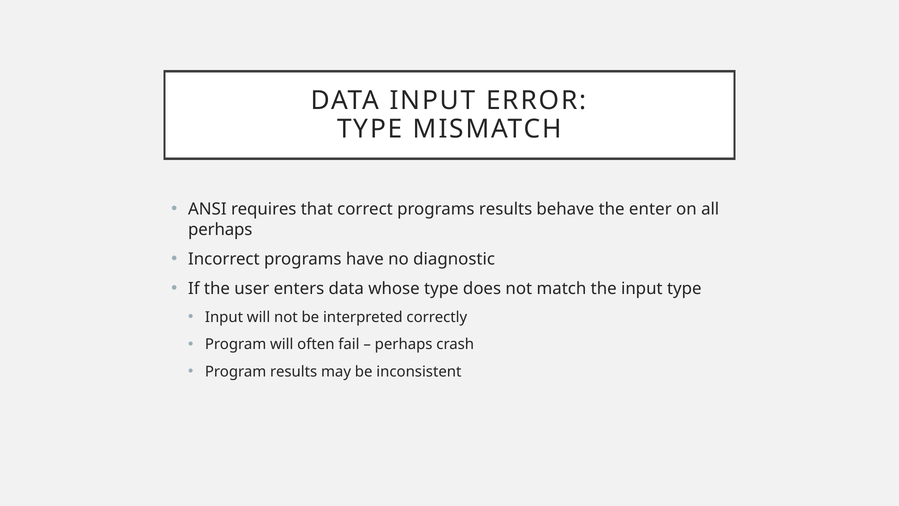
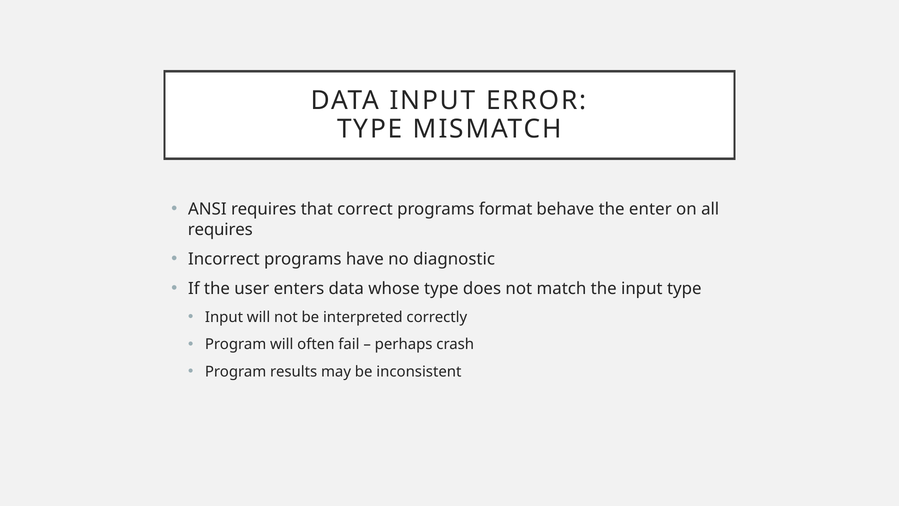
programs results: results -> format (506, 209)
perhaps: perhaps -> requires (220, 229)
